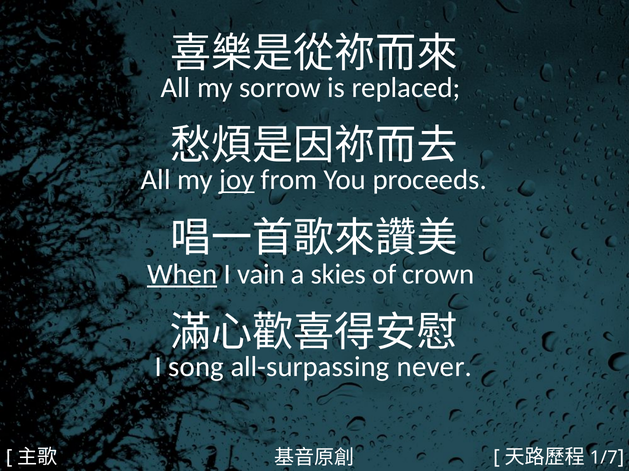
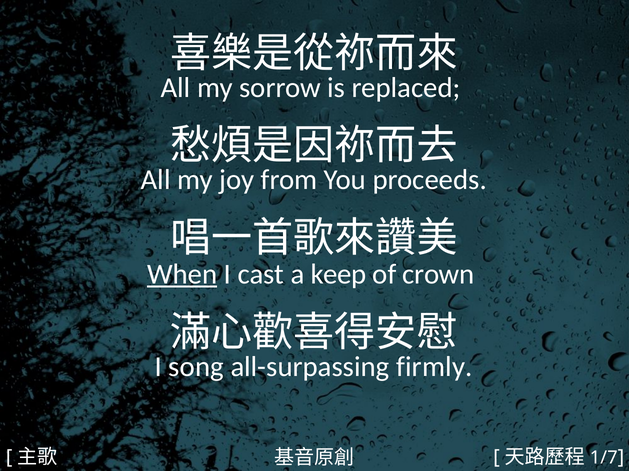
joy underline: present -> none (237, 180)
vain: vain -> cast (261, 274)
skies: skies -> keep (339, 274)
never: never -> firmly (434, 367)
